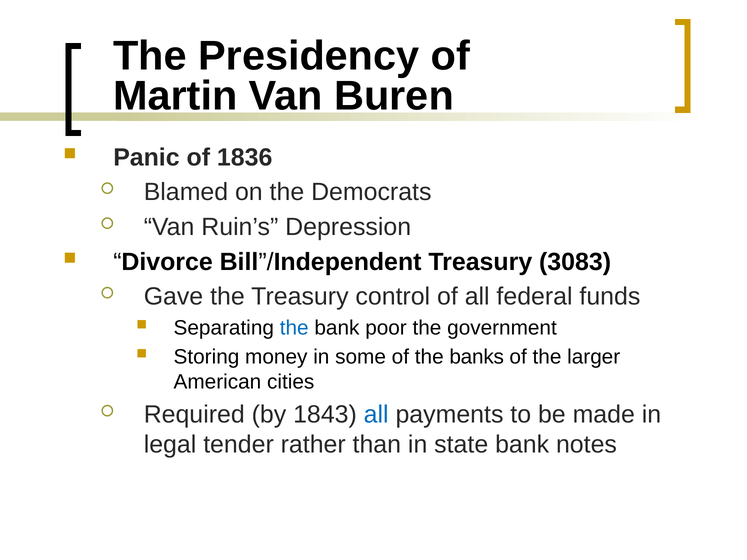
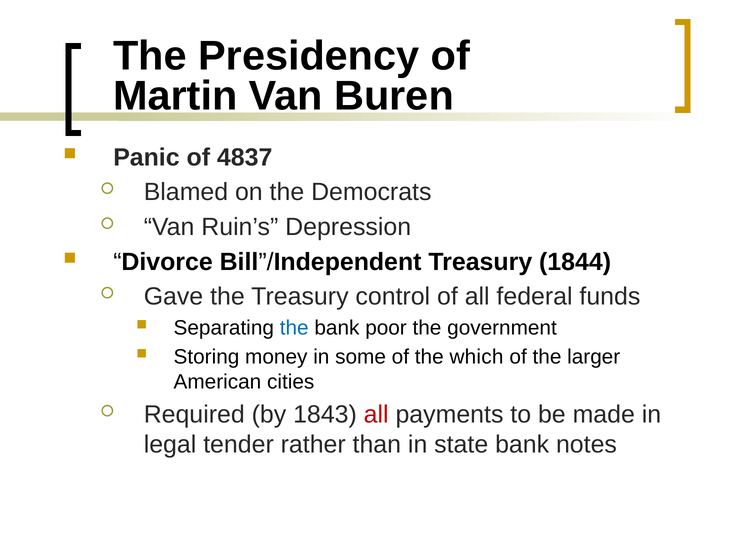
1836: 1836 -> 4837 (245, 157)
3083: 3083 -> 1844 (575, 262)
banks: banks -> which (476, 357)
all colour: blue -> red (376, 415)
